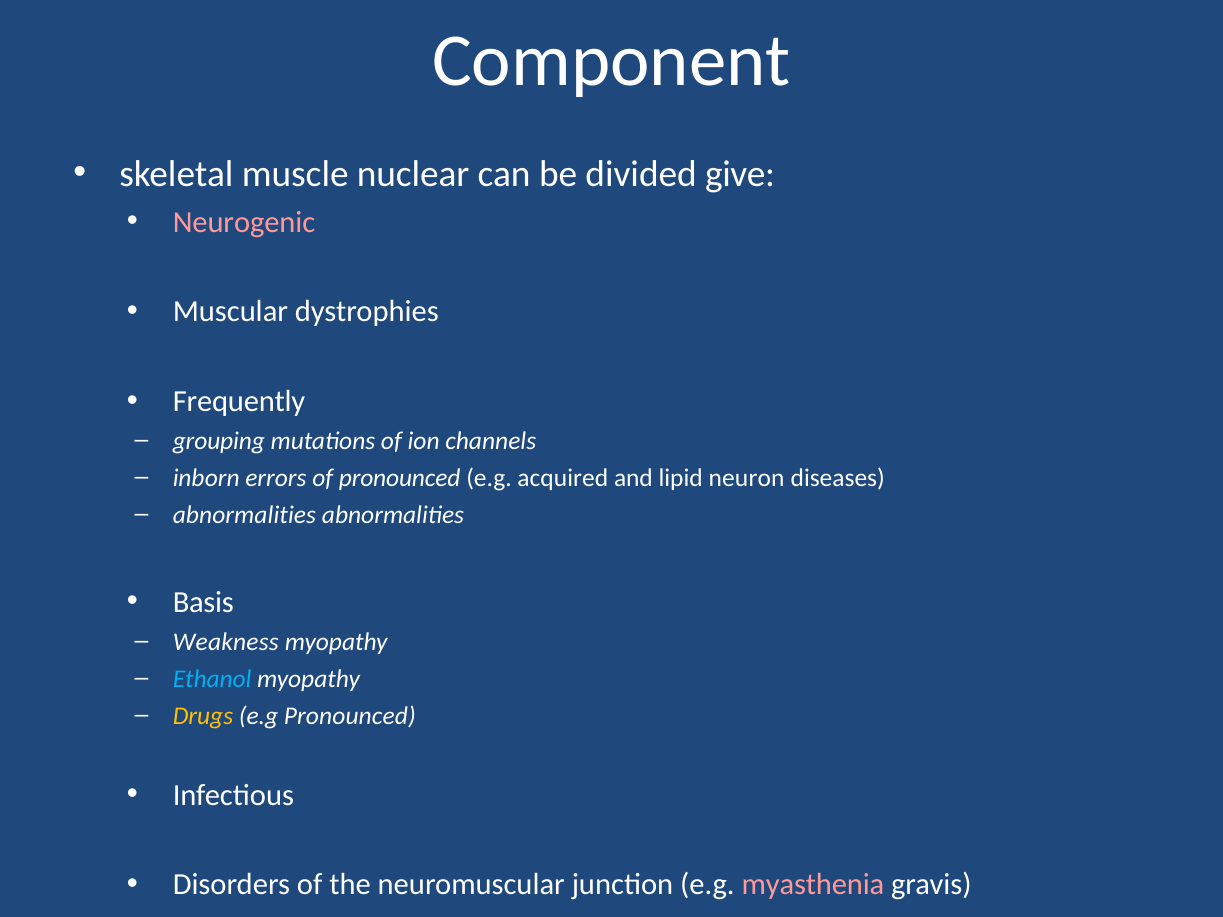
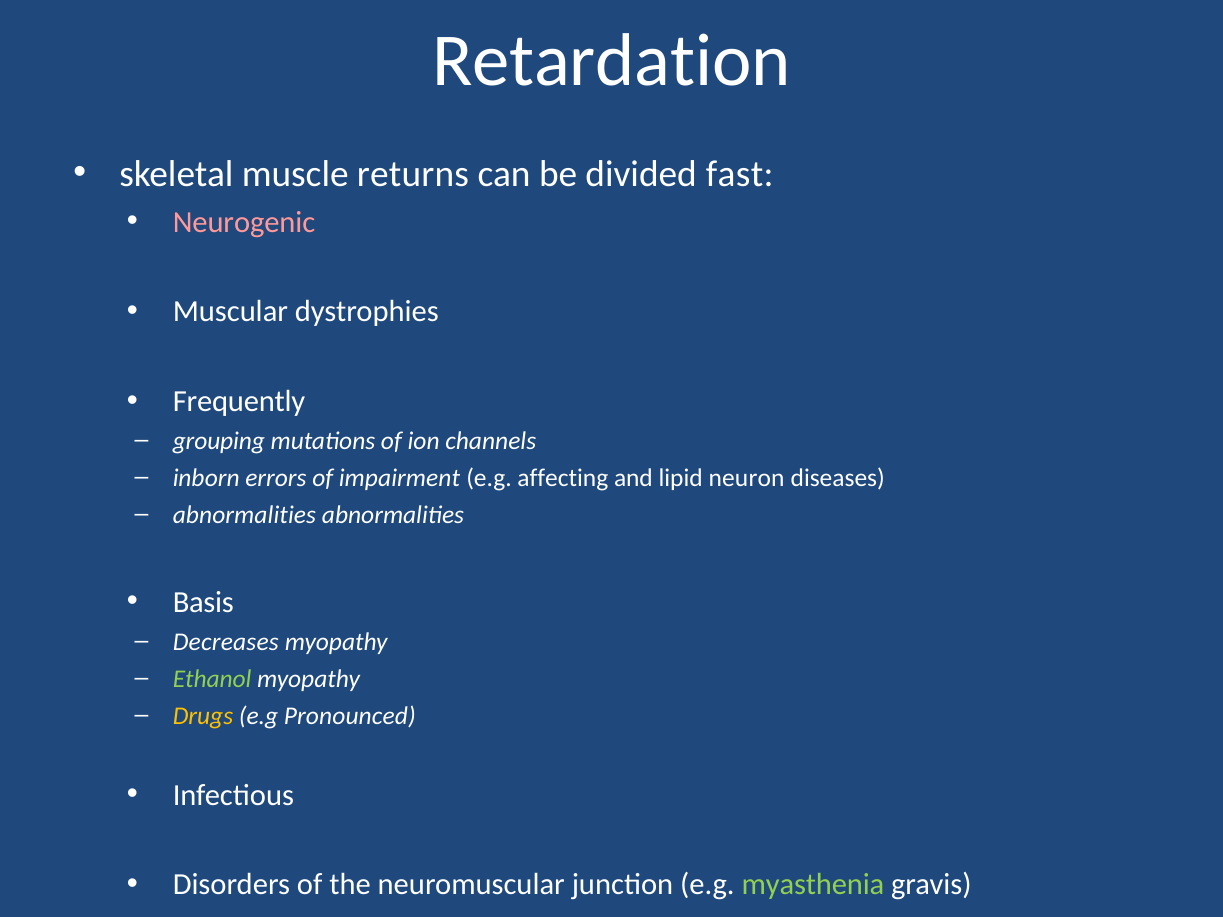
Component: Component -> Retardation (611, 61)
nuclear: nuclear -> returns (413, 174)
give: give -> fast (740, 174)
of pronounced: pronounced -> impairment (399, 478)
acquired: acquired -> affecting (563, 478)
Weakness: Weakness -> Decreases (226, 642)
Ethanol colour: light blue -> light green (212, 679)
myasthenia colour: pink -> light green (813, 885)
